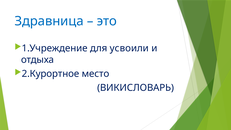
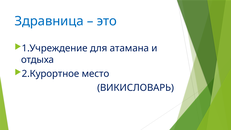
усвоили: усвоили -> атамана (129, 48)
